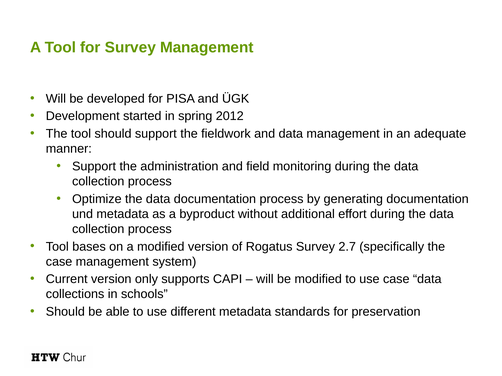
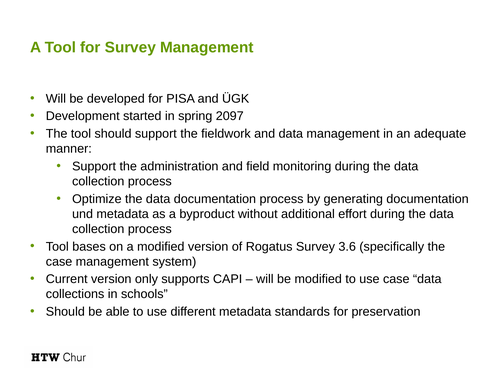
2012: 2012 -> 2097 (230, 116)
2.7: 2.7 -> 3.6 (347, 247)
